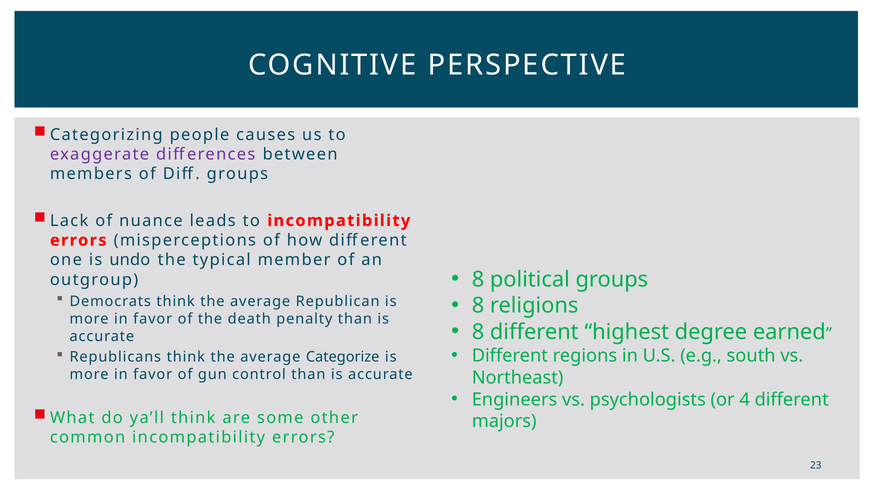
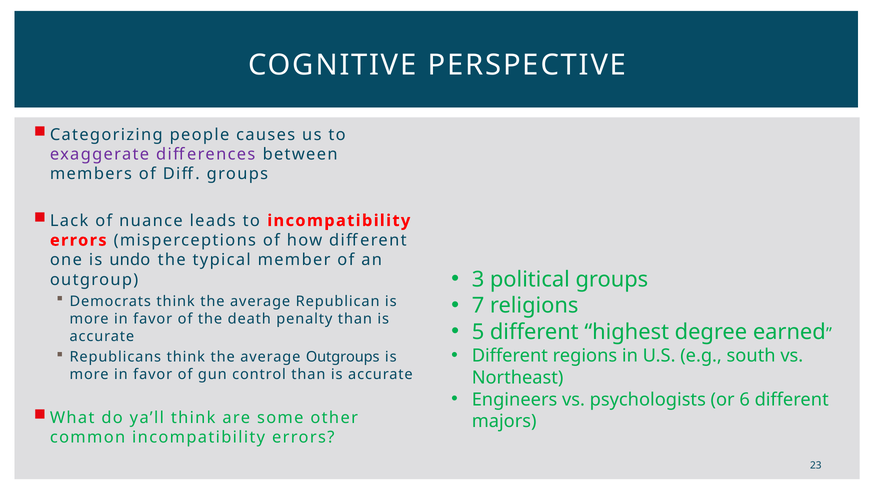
8: 8 -> 3 (478, 280)
8: 8 -> 7 (478, 306)
8: 8 -> 5 (478, 332)
Categorize: Categorize -> Outgroups (343, 357)
4: 4 -> 6 (745, 400)
